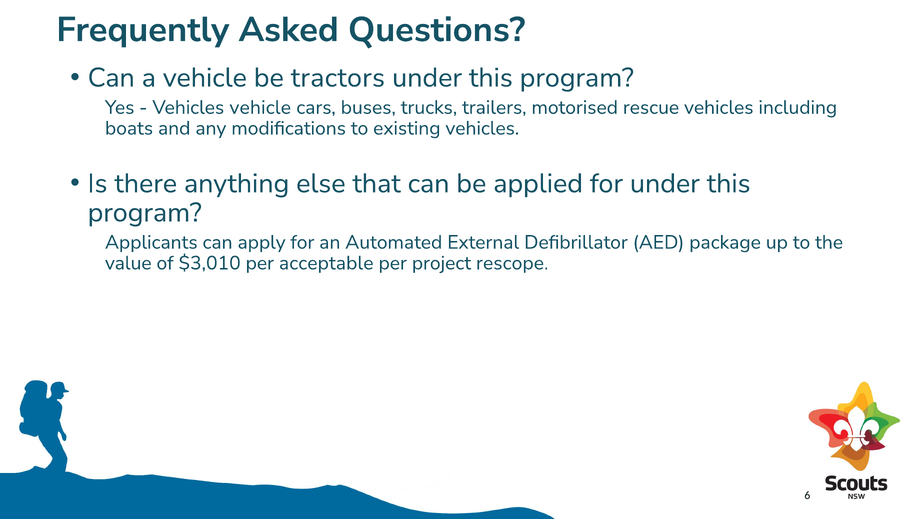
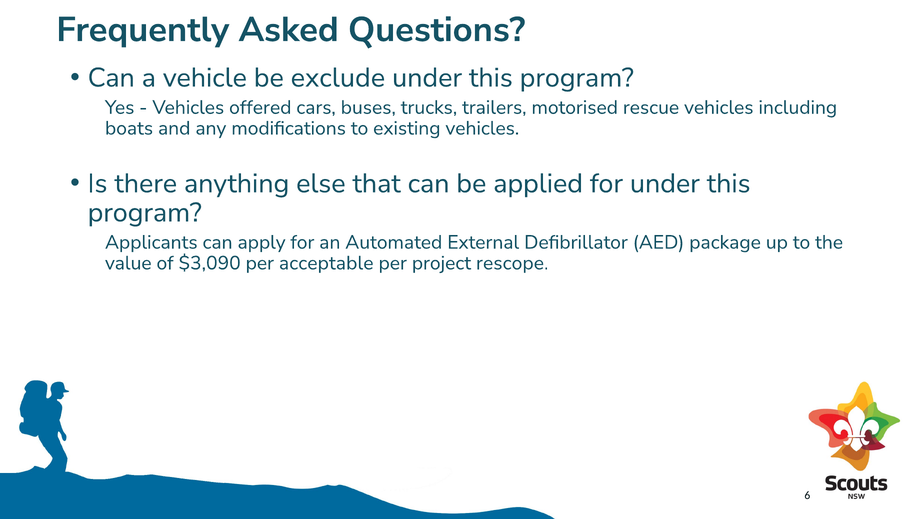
tractors: tractors -> exclude (338, 78)
Vehicles vehicle: vehicle -> offered (260, 107)
$3,010: $3,010 -> $3,090 (210, 263)
